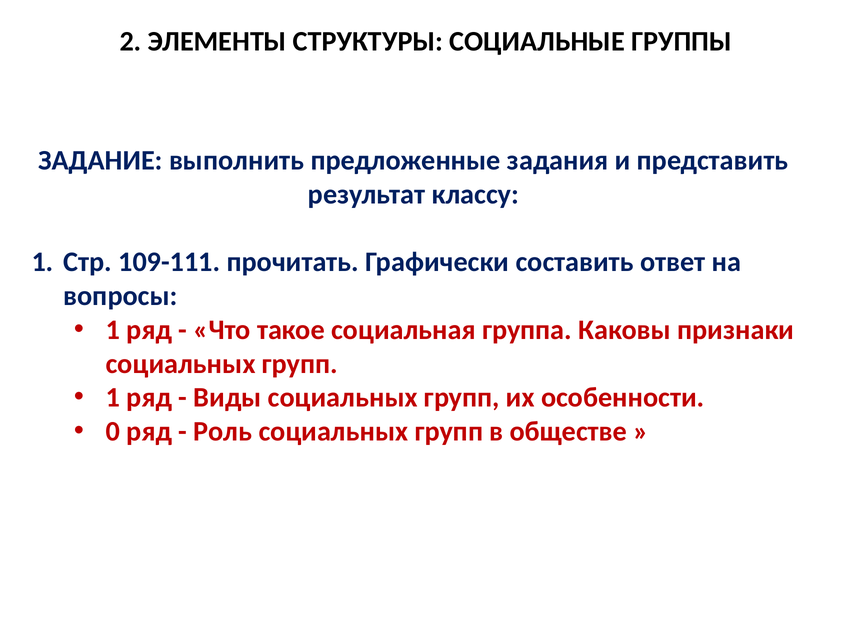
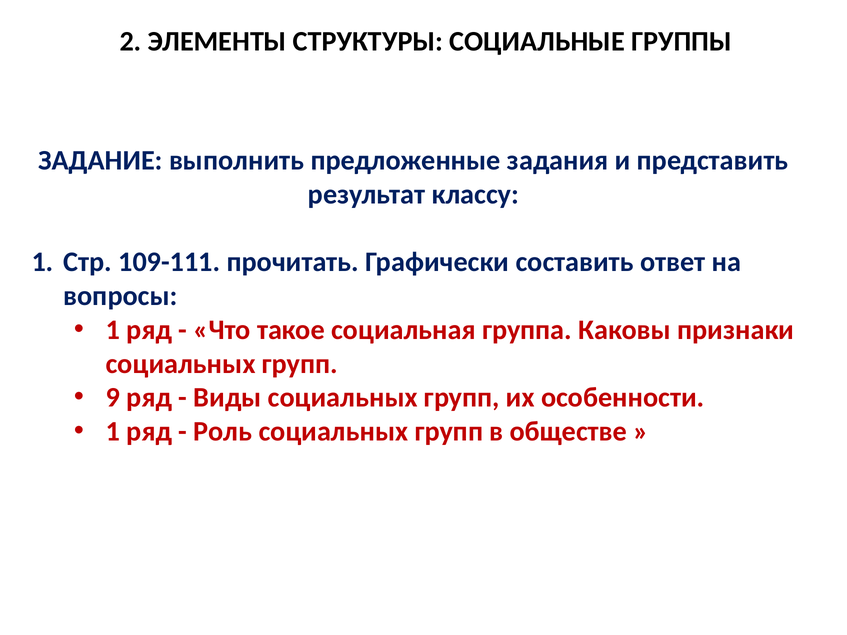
1: 1 -> 9 (113, 398)
0: 0 -> 1 (113, 432)
